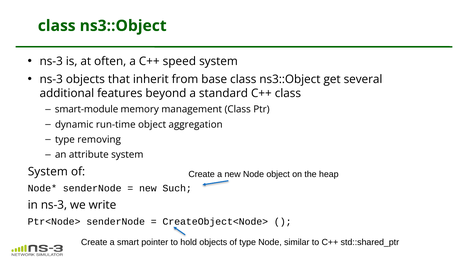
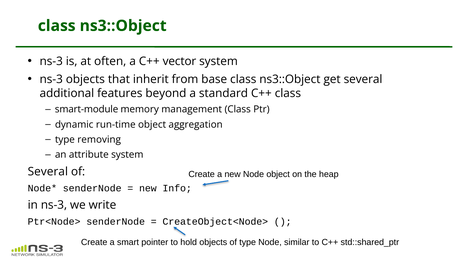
speed: speed -> vector (179, 61)
System: System -> Several (48, 172)
Such: Such -> Info (177, 188)
